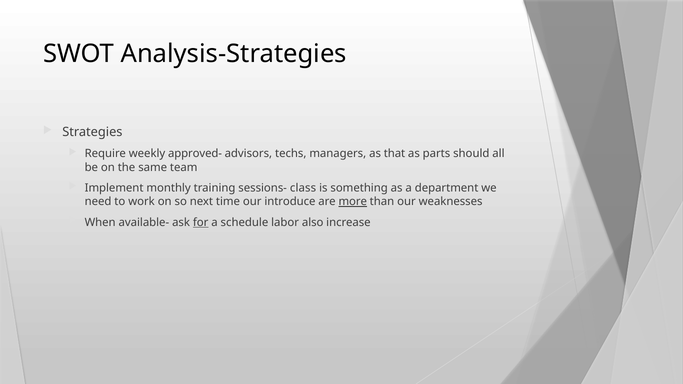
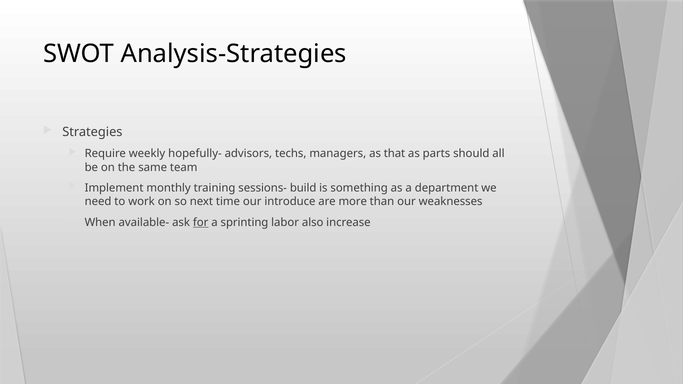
approved-: approved- -> hopefully- (195, 154)
class: class -> build (303, 188)
more underline: present -> none (353, 202)
schedule: schedule -> sprinting (244, 223)
